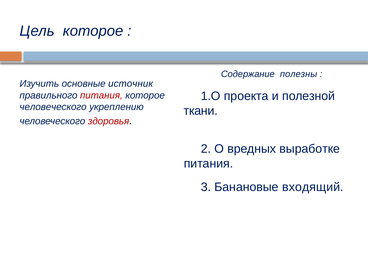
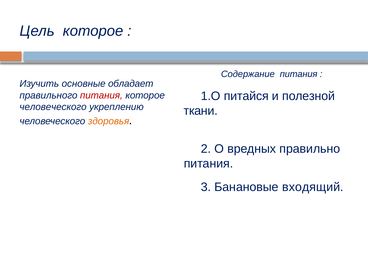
Содержание полезны: полезны -> питания (299, 74)
источник: источник -> обладает (131, 84)
проекта: проекта -> питайся (246, 96)
здоровья colour: red -> orange (109, 121)
выработке: выработке -> правильно (310, 149)
